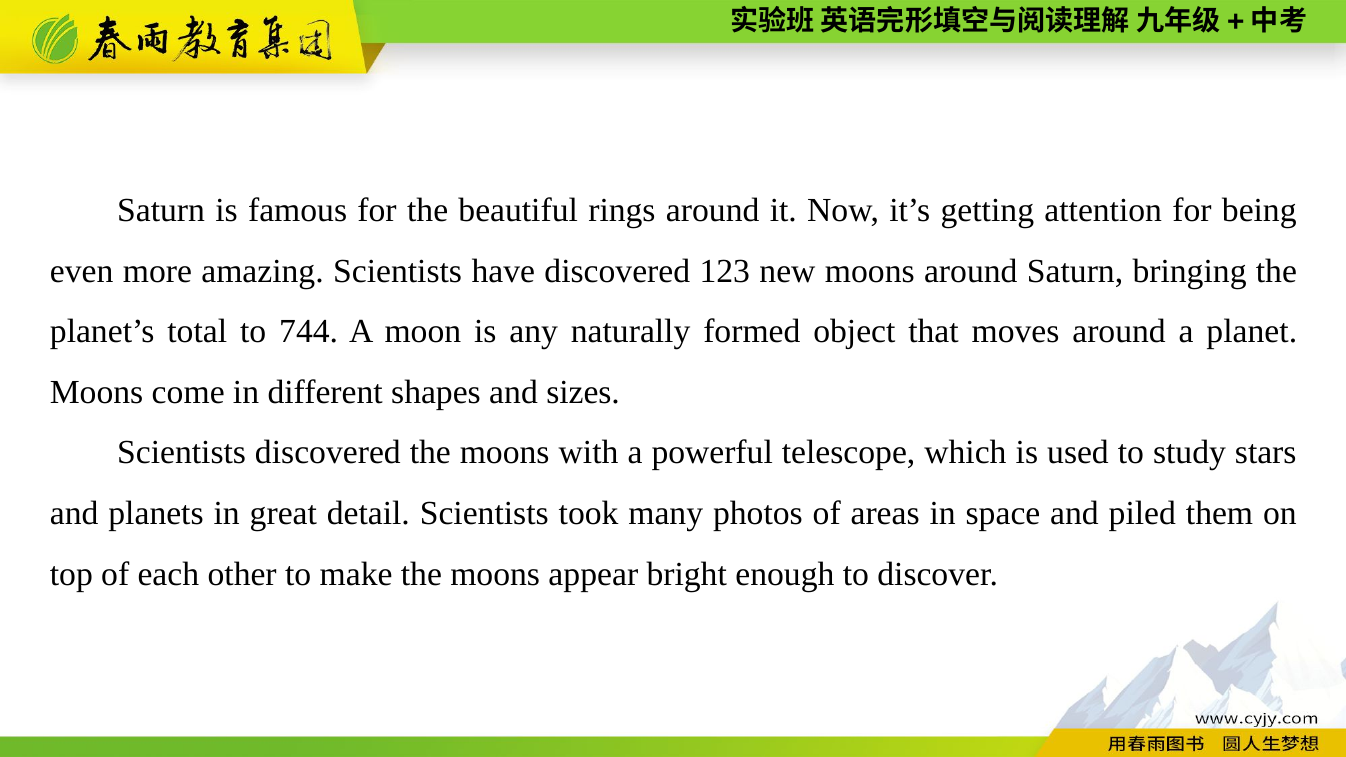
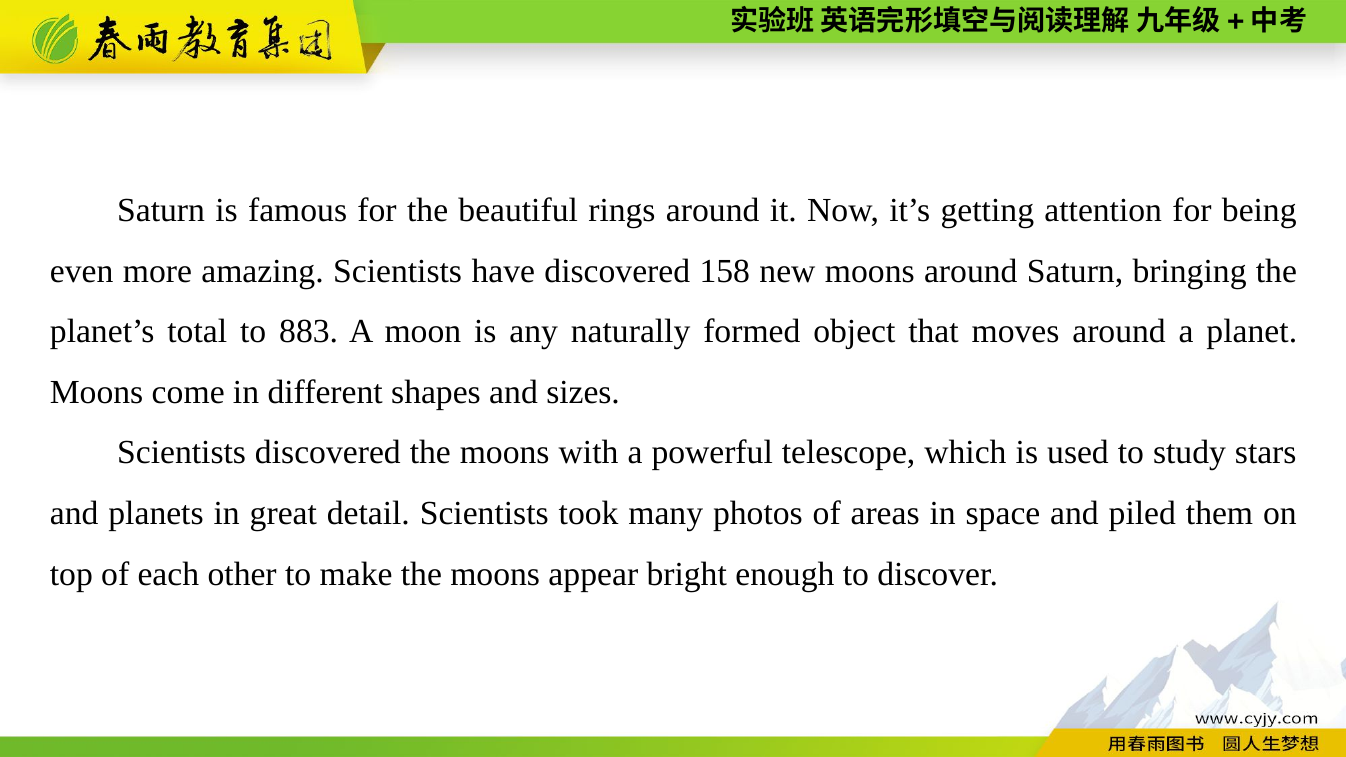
123: 123 -> 158 (725, 271)
744: 744 -> 883 (309, 332)
